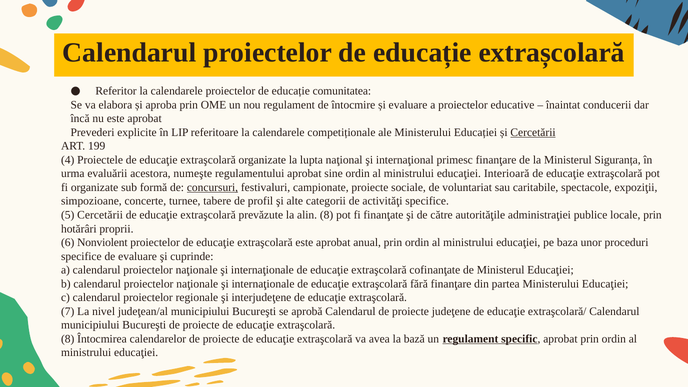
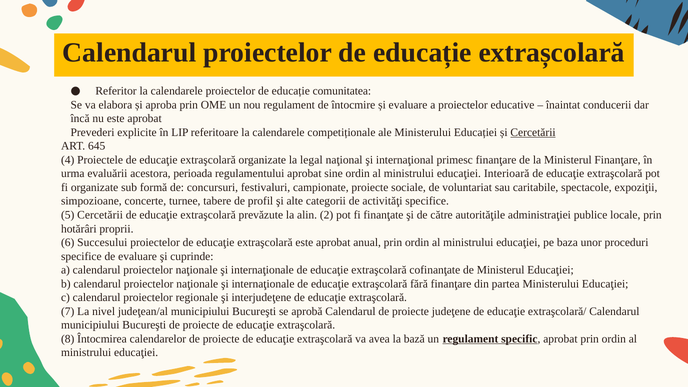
199: 199 -> 645 (97, 146)
lupta: lupta -> legal (311, 160)
Ministerul Siguranța: Siguranța -> Finanţare (618, 160)
numeşte: numeşte -> perioada (193, 174)
concursuri underline: present -> none (212, 187)
alin 8: 8 -> 2 (327, 215)
Nonviolent: Nonviolent -> Succesului (102, 242)
